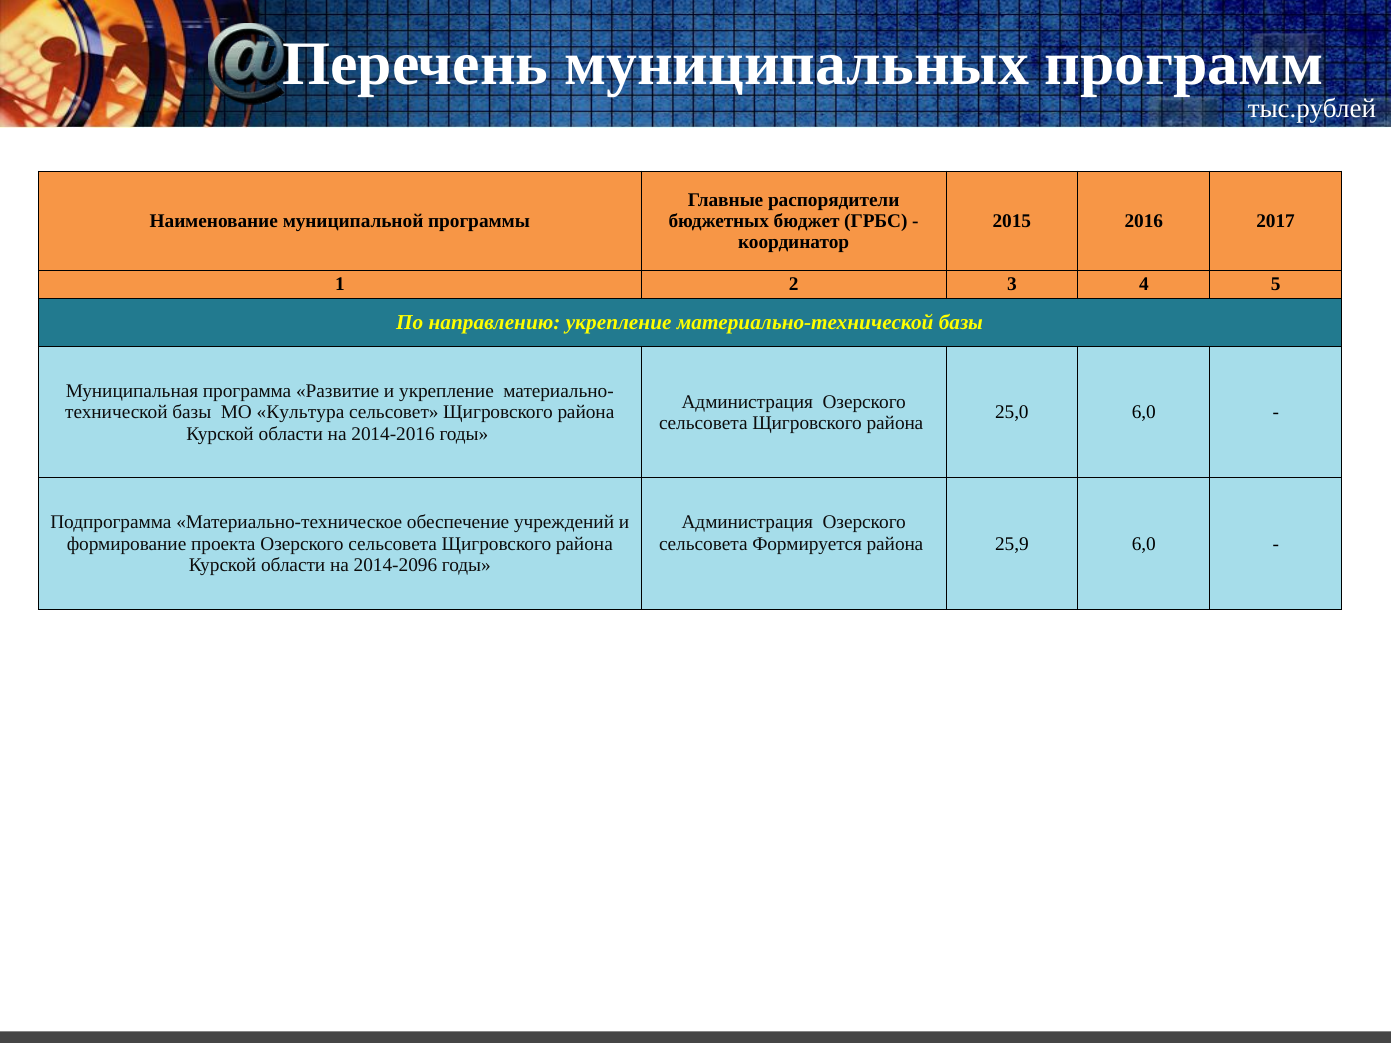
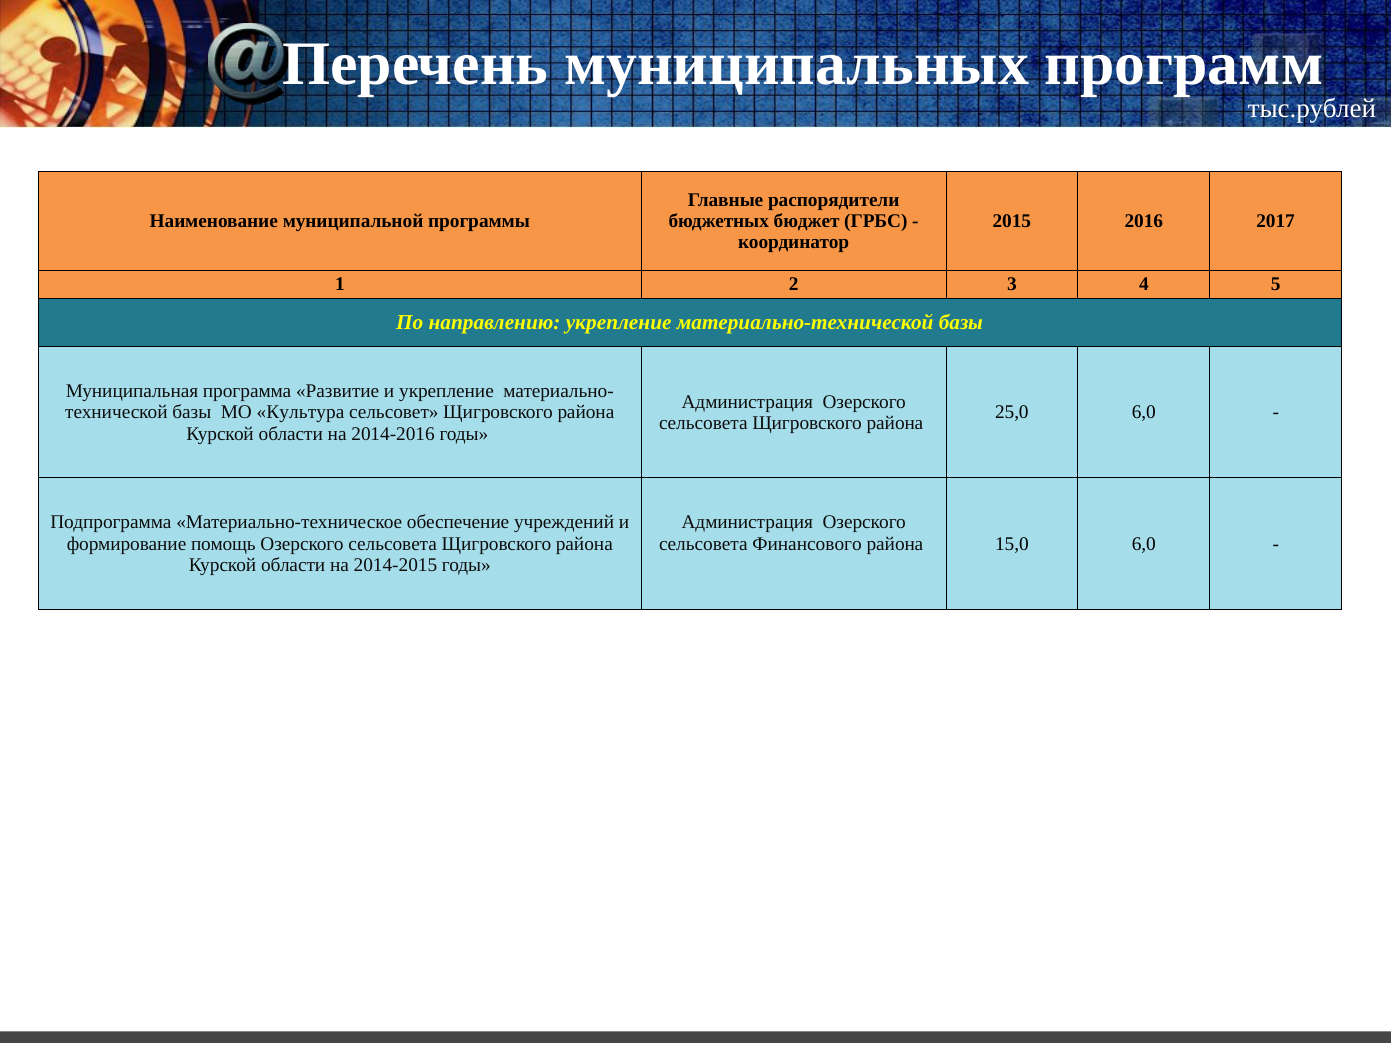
проекта: проекта -> помощь (223, 544)
Формируется: Формируется -> Финансового (807, 544)
25,9: 25,9 -> 15,0 (1012, 544)
2014-2096: 2014-2096 -> 2014-2015 (395, 565)
